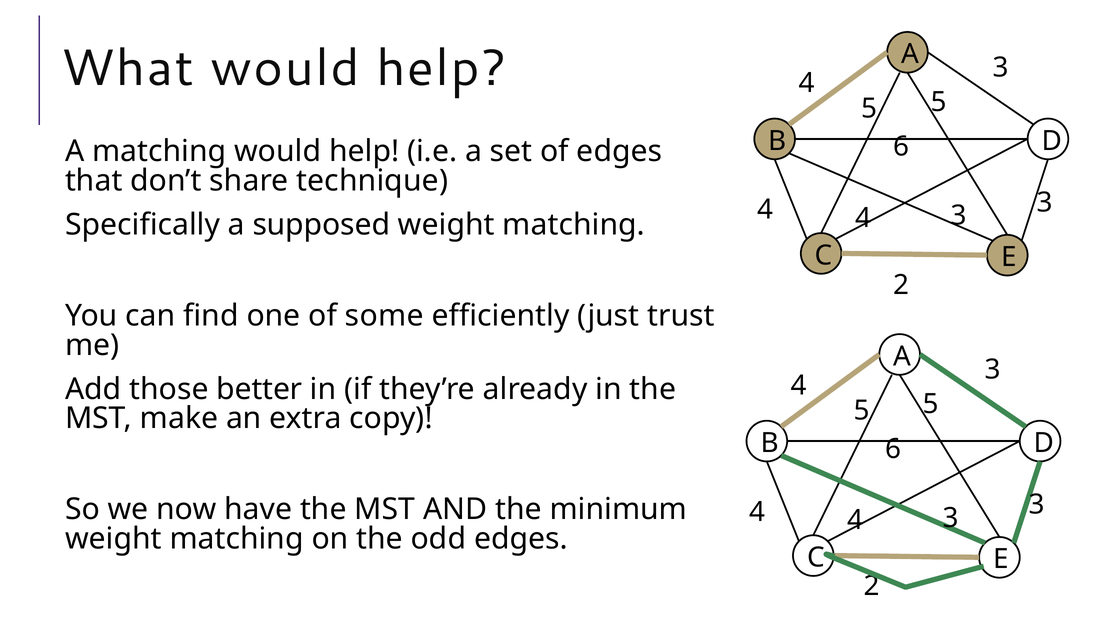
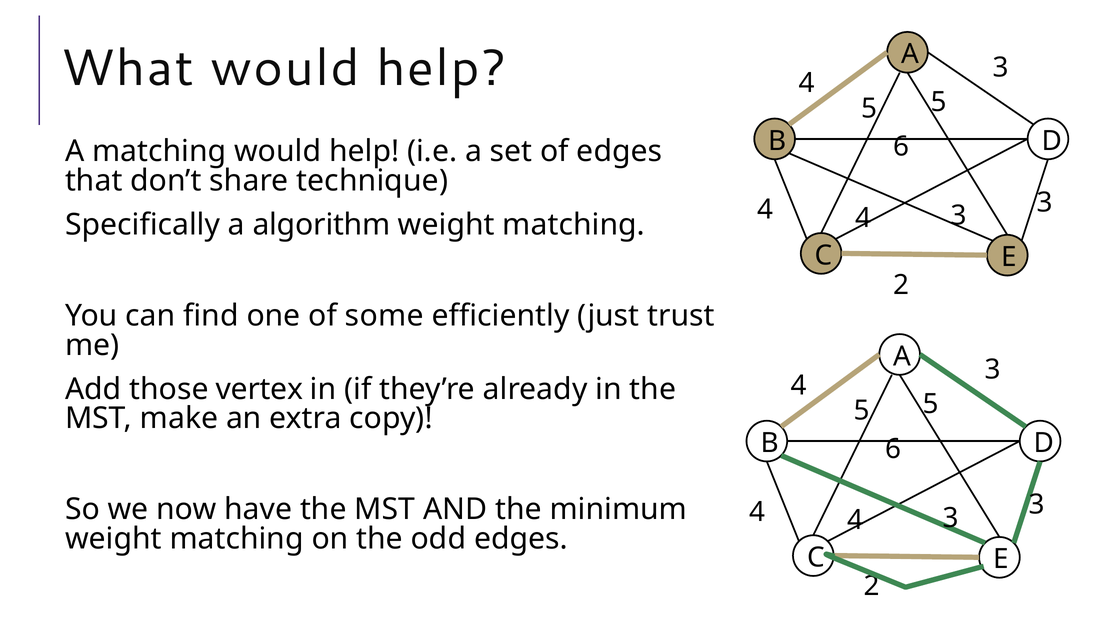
supposed: supposed -> algorithm (322, 225)
better: better -> vertex (259, 389)
